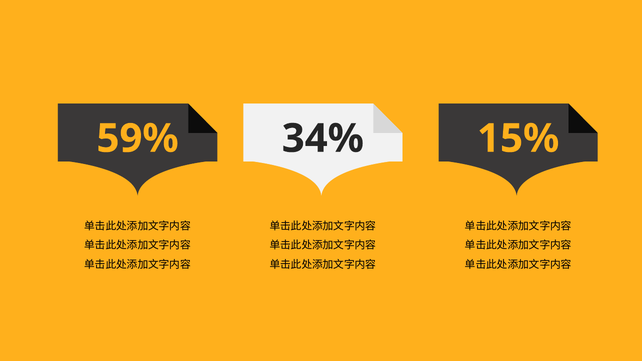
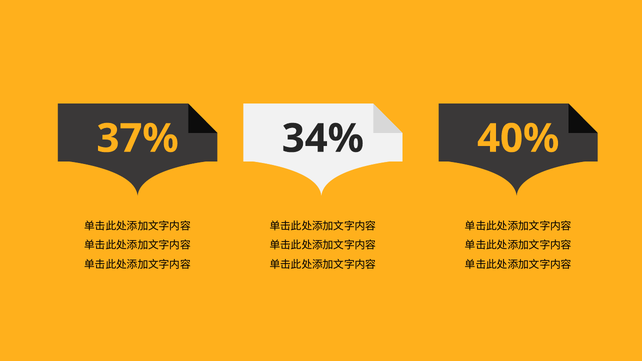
59%: 59% -> 37% (138, 139)
15%: 15% -> 40% (518, 139)
